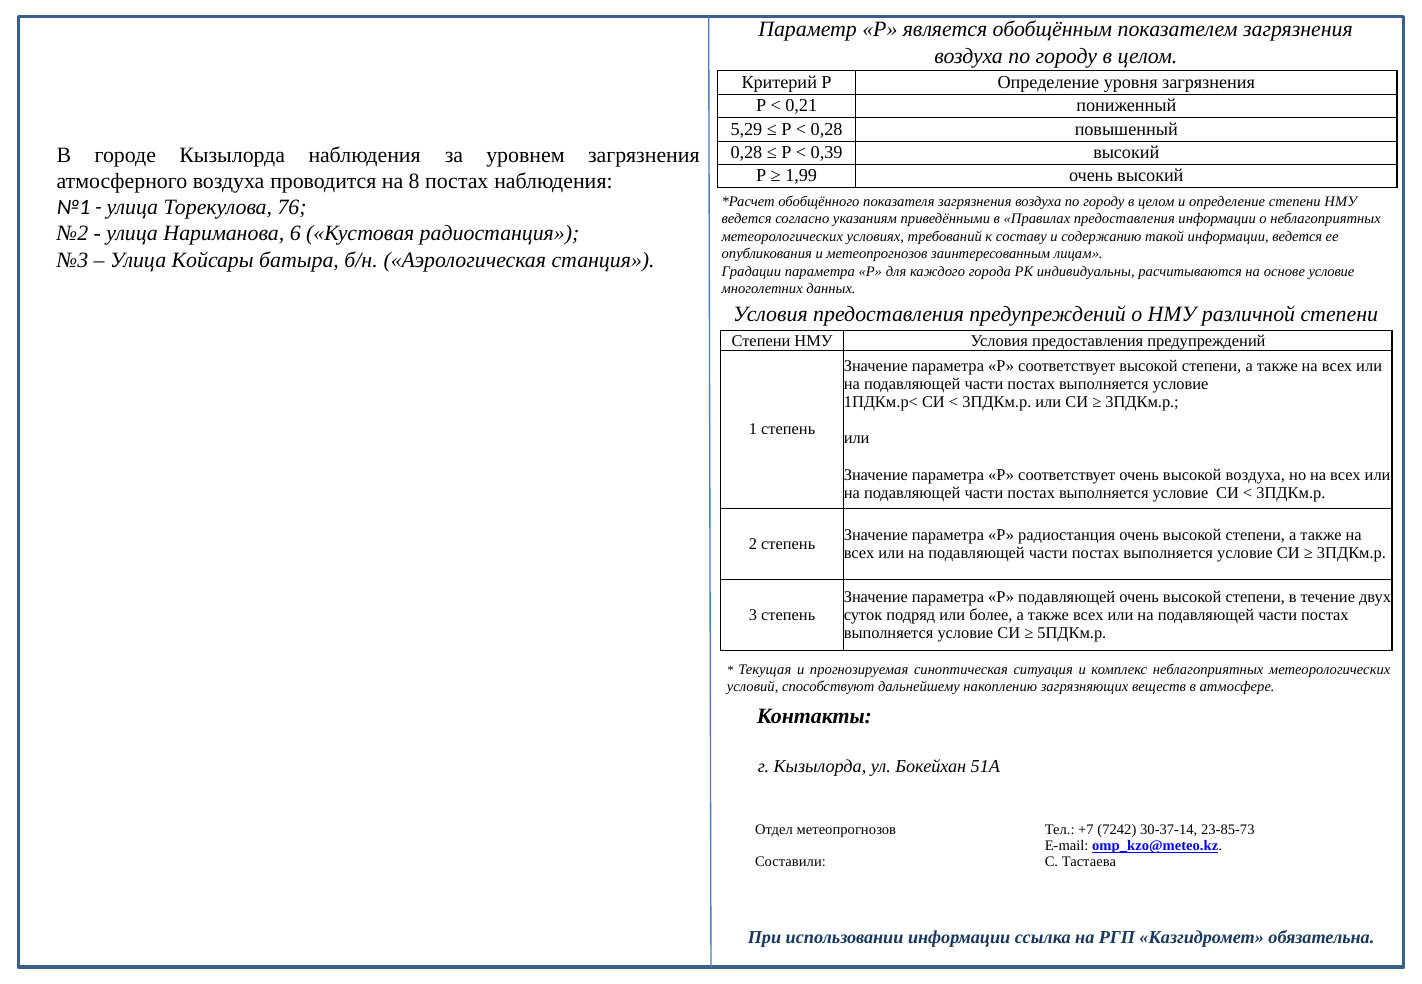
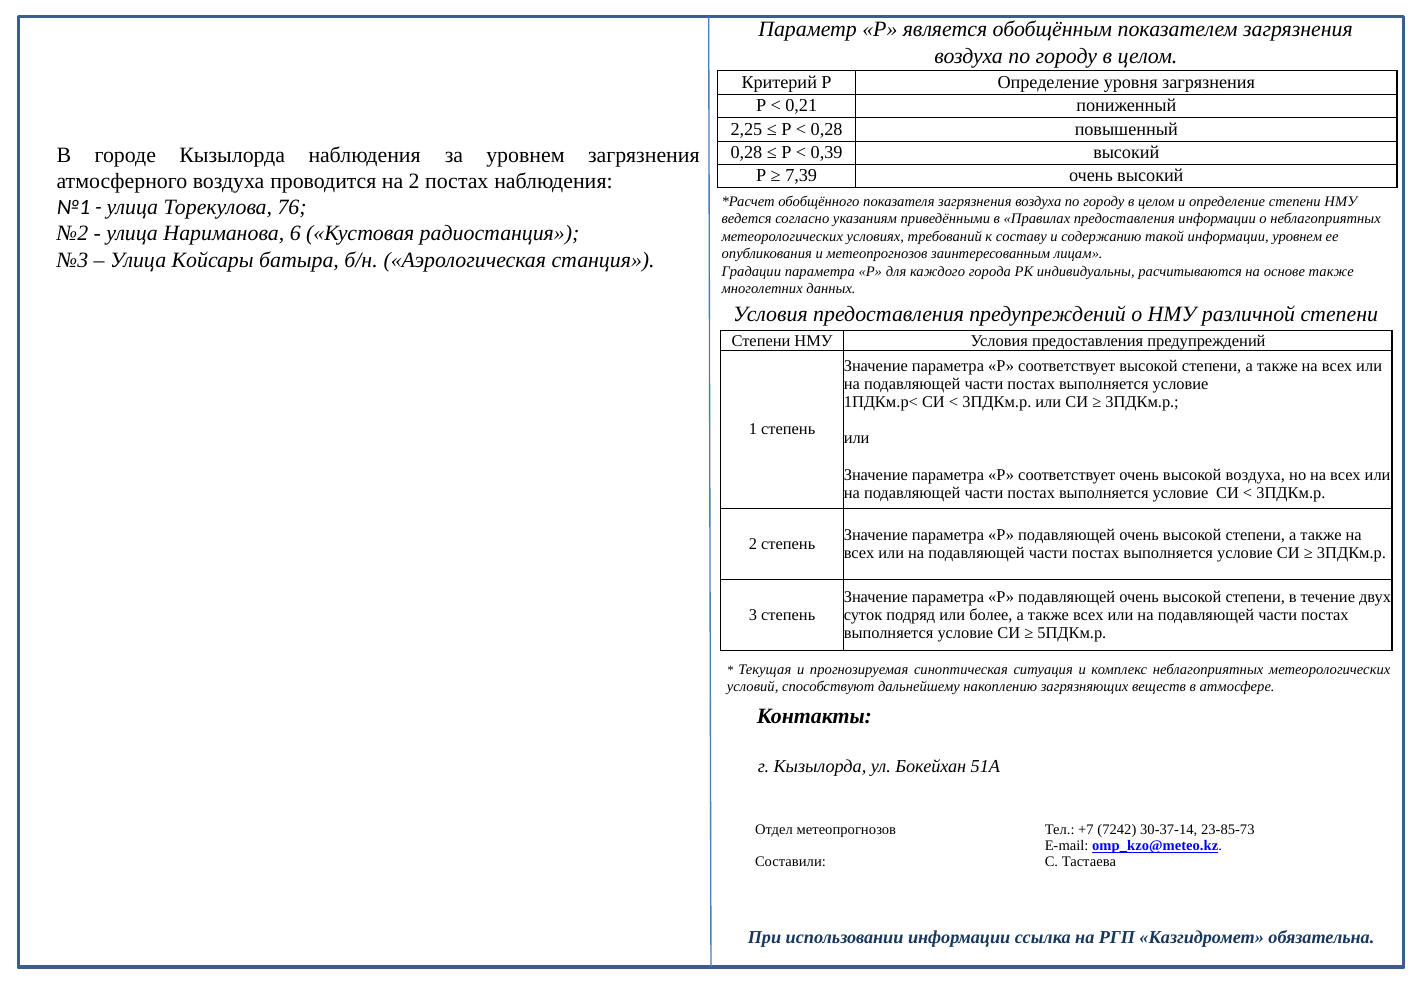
5,29: 5,29 -> 2,25 (746, 129)
1,99: 1,99 -> 7,39 (801, 176)
на 8: 8 -> 2 (414, 181)
информации ведется: ведется -> уровнем (1297, 237)
основе условие: условие -> также (1331, 271)
радиостанция: радиостанция -> подавляющей (1067, 535)
